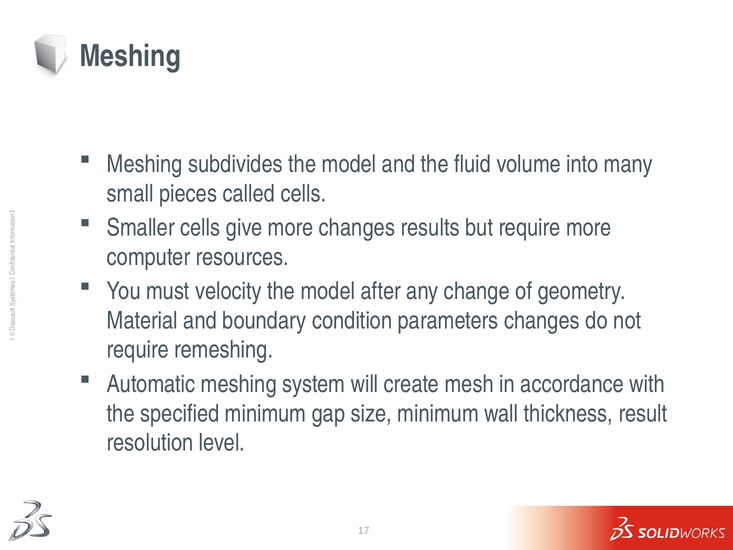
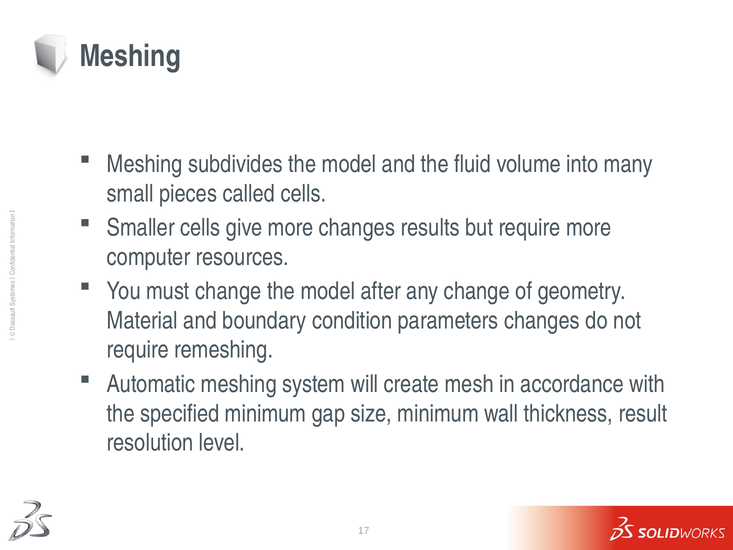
must velocity: velocity -> change (228, 291)
